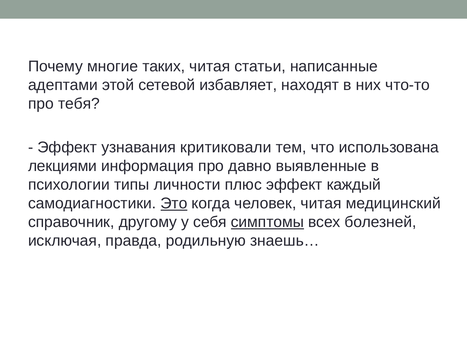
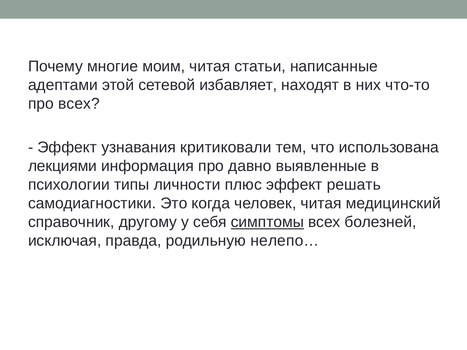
таких: таких -> моим (164, 67)
про тебя: тебя -> всех (79, 104)
каждый: каждый -> решать (354, 185)
Это underline: present -> none (174, 204)
знaeшь…: знaeшь… -> нелепо… (285, 241)
